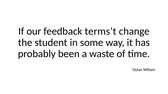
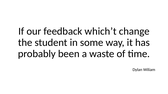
terms’t: terms’t -> which’t (101, 31)
